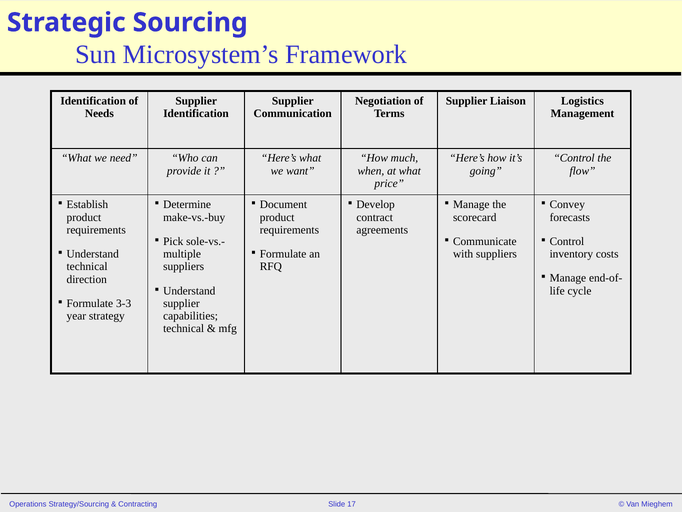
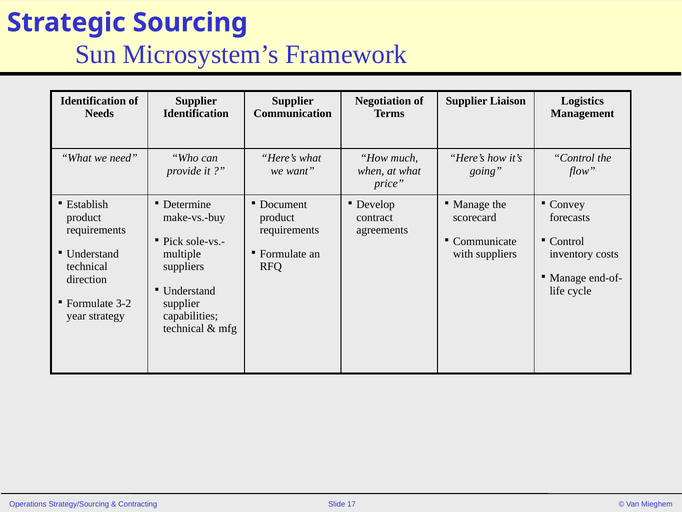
3-3: 3-3 -> 3-2 (124, 303)
